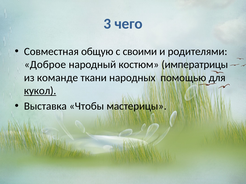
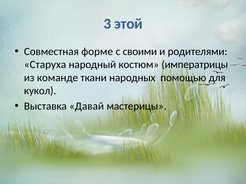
чего: чего -> этой (129, 24)
общую: общую -> форме (97, 52)
Доброе: Доброе -> Старуха (45, 65)
кукол underline: present -> none (40, 91)
Чтобы: Чтобы -> Давай (87, 106)
